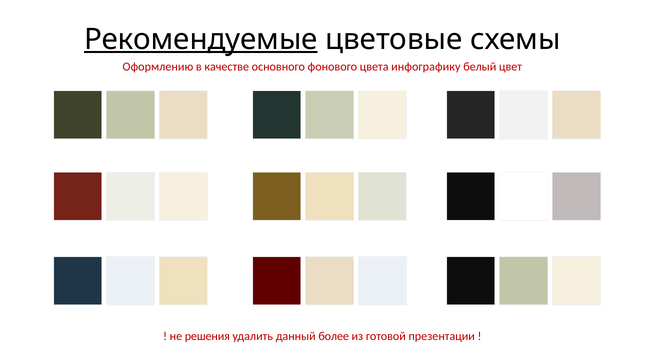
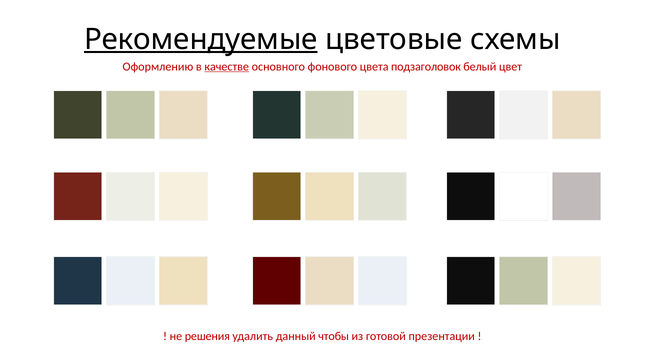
качестве underline: none -> present (227, 67)
инфографику: инфографику -> подзаголовок (426, 67)
более: более -> чтобы (334, 336)
